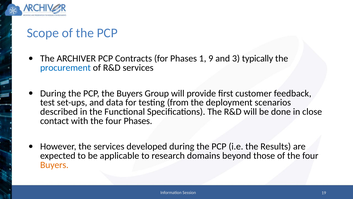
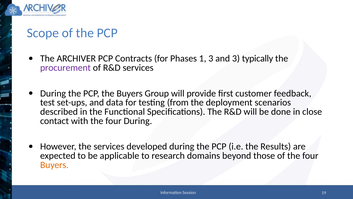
1 9: 9 -> 3 (211, 58)
procurement colour: blue -> purple (65, 68)
four Phases: Phases -> During (138, 121)
